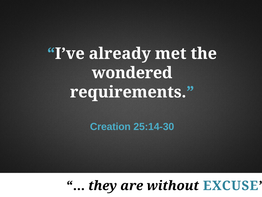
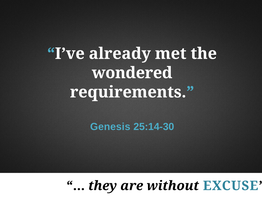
Creation: Creation -> Genesis (110, 126)
